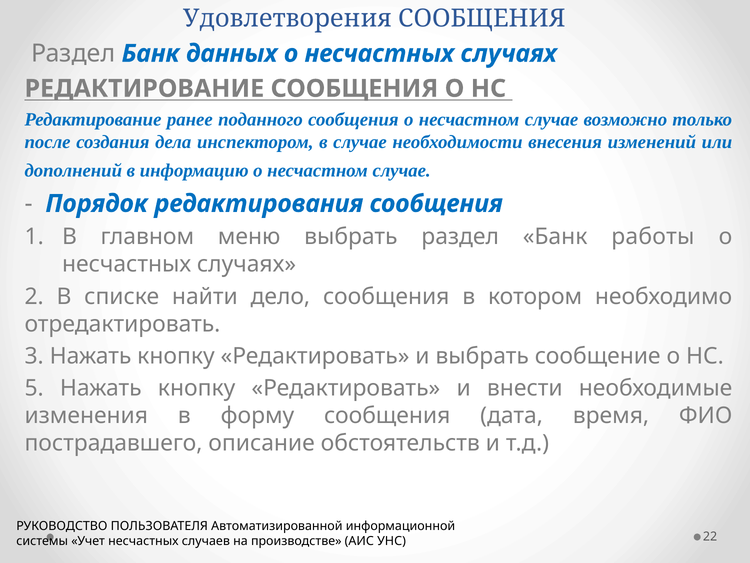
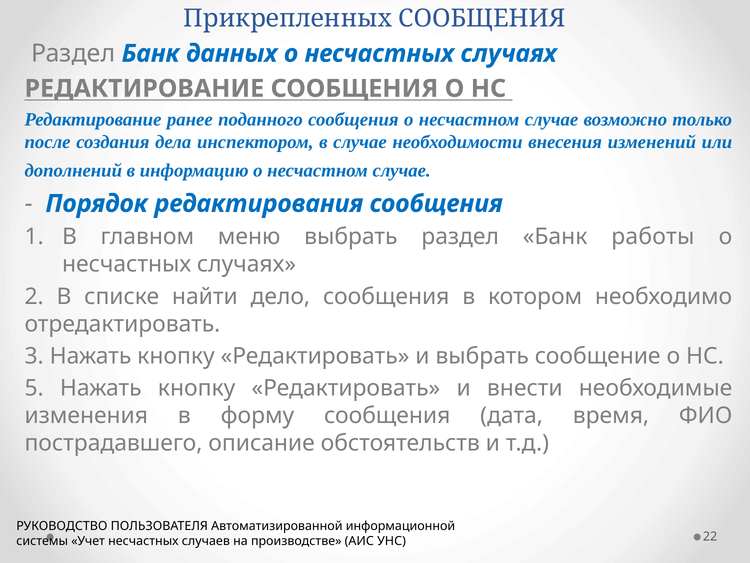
Удовлетворения: Удовлетворения -> Прикрепленных (288, 18)
